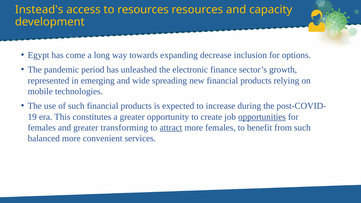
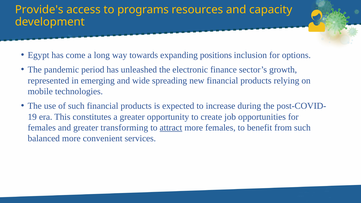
Instead's: Instead's -> Provide's (39, 10)
to resources: resources -> programs (143, 10)
decrease: decrease -> positions (216, 55)
opportunities underline: present -> none (262, 117)
